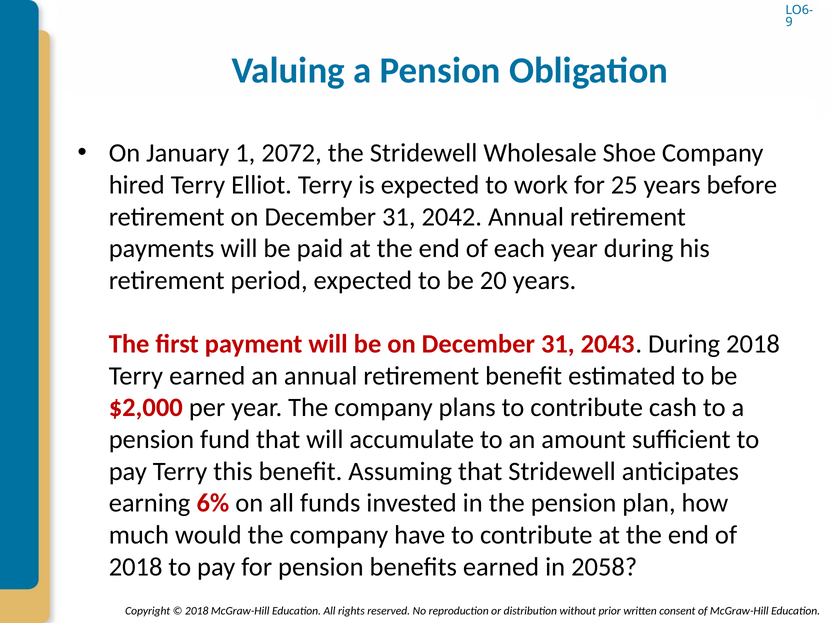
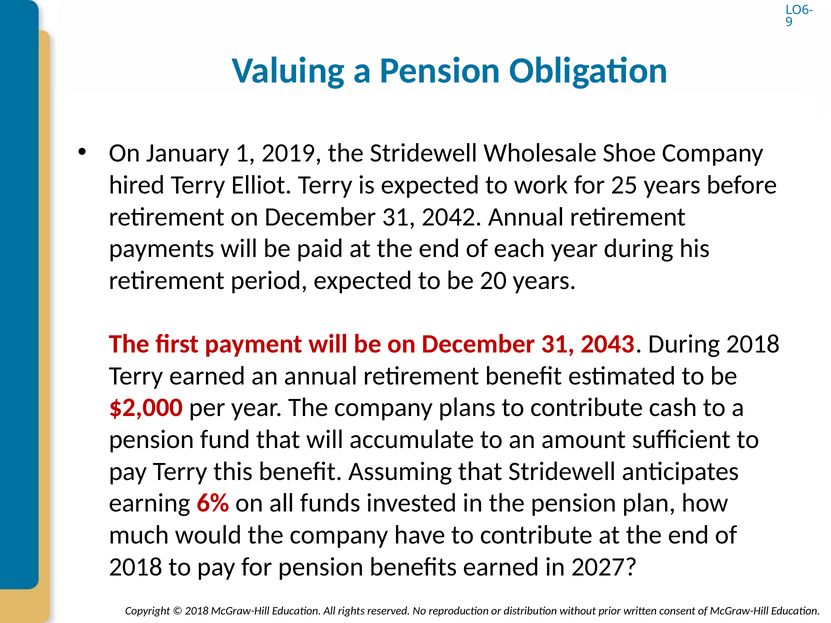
2072: 2072 -> 2019 (292, 153)
2058: 2058 -> 2027 (604, 567)
